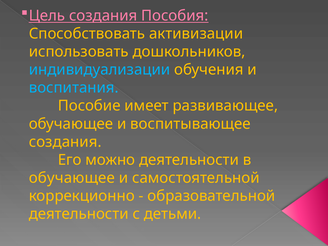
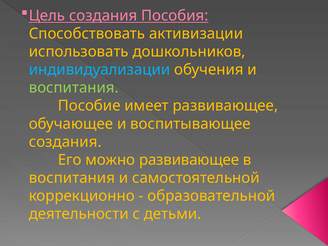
воспитания colour: light blue -> light green (74, 88)
можно деятельности: деятельности -> развивающее (189, 160)
обучающее: обучающее -> воспитания (72, 178)
